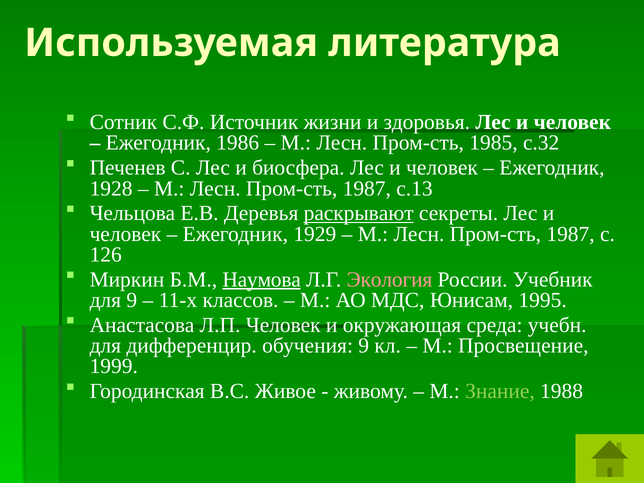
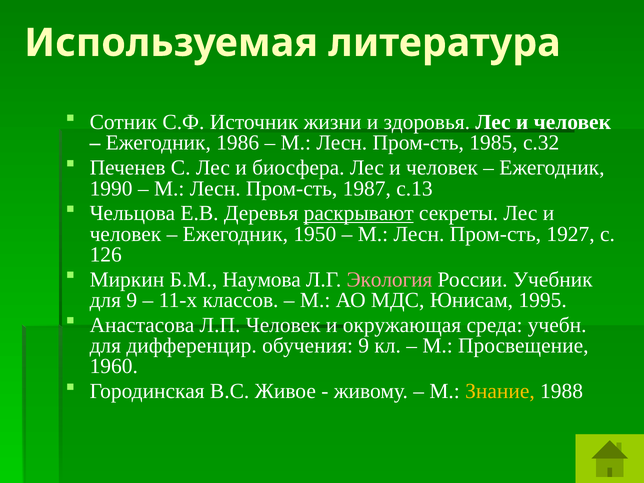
1928: 1928 -> 1990 (111, 188)
1929: 1929 -> 1950 (315, 234)
1987: 1987 -> 1927 (571, 234)
Наумова underline: present -> none (262, 279)
1999: 1999 -> 1960 (114, 366)
Знание colour: light green -> yellow (500, 391)
